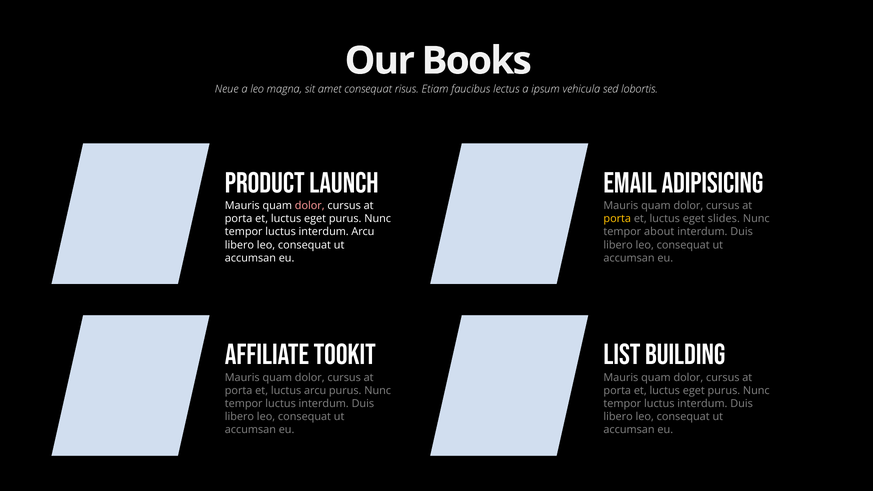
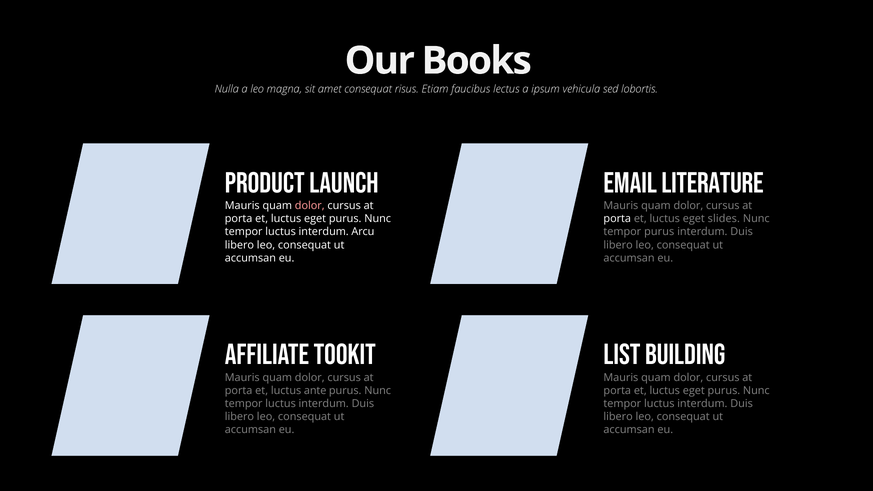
Neue: Neue -> Nulla (227, 89)
ADIPISICING: ADIPISICING -> LITERATURE (713, 183)
porta colour: yellow -> white (617, 219)
tempor about: about -> purus (659, 232)
luctus arcu: arcu -> ante (315, 391)
